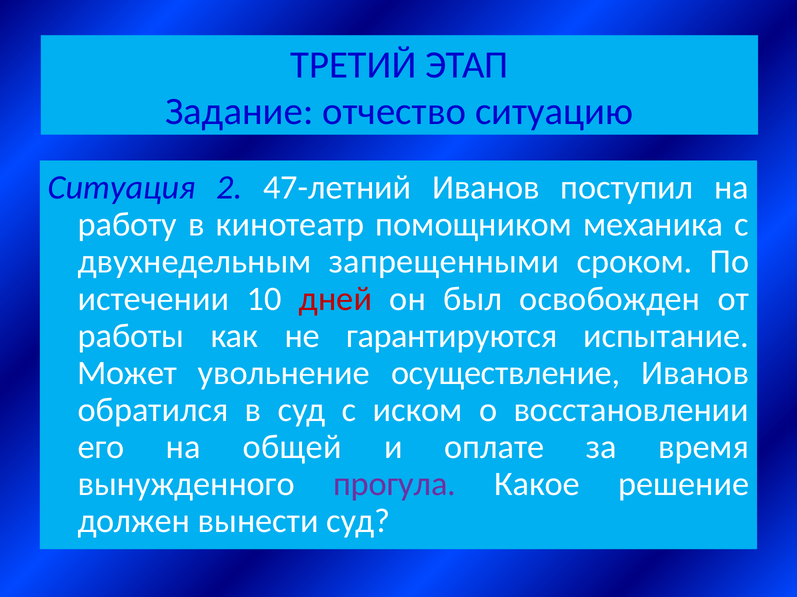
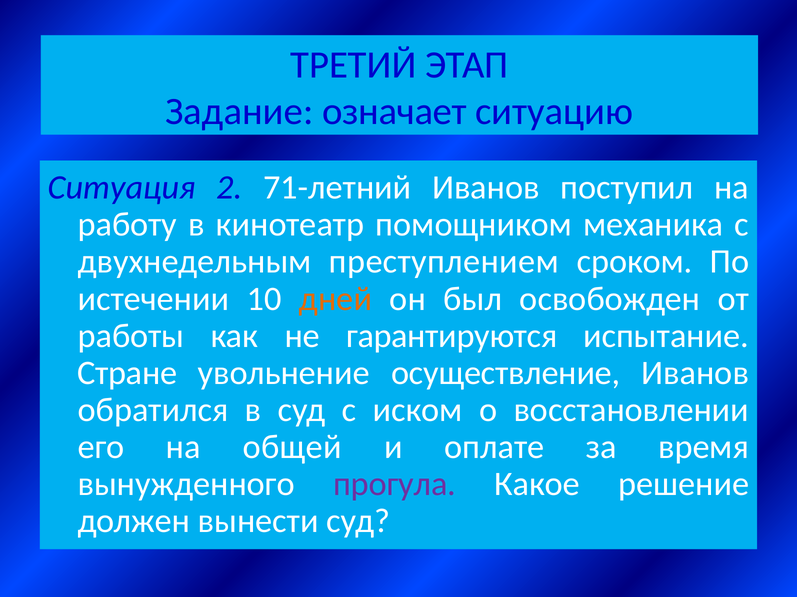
отчество: отчество -> означает (394, 112)
47-летний: 47-летний -> 71-летний (337, 188)
запрещенными: запрещенными -> преступлением (444, 262)
дней colour: red -> orange (335, 299)
Может: Может -> Стране (127, 373)
